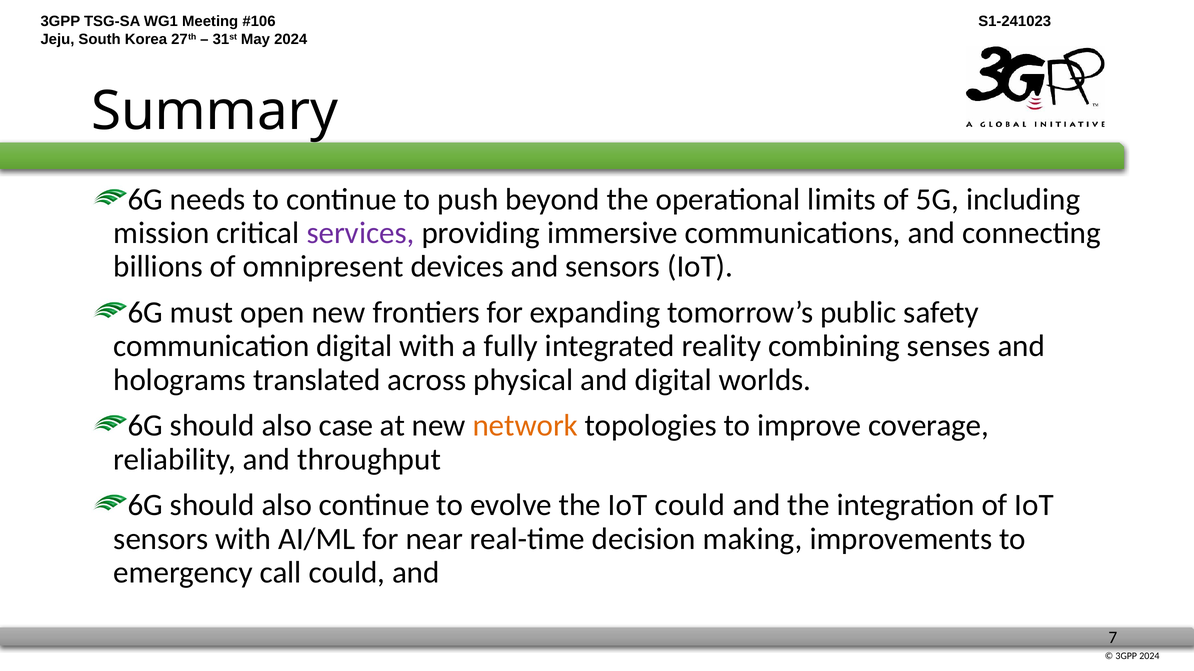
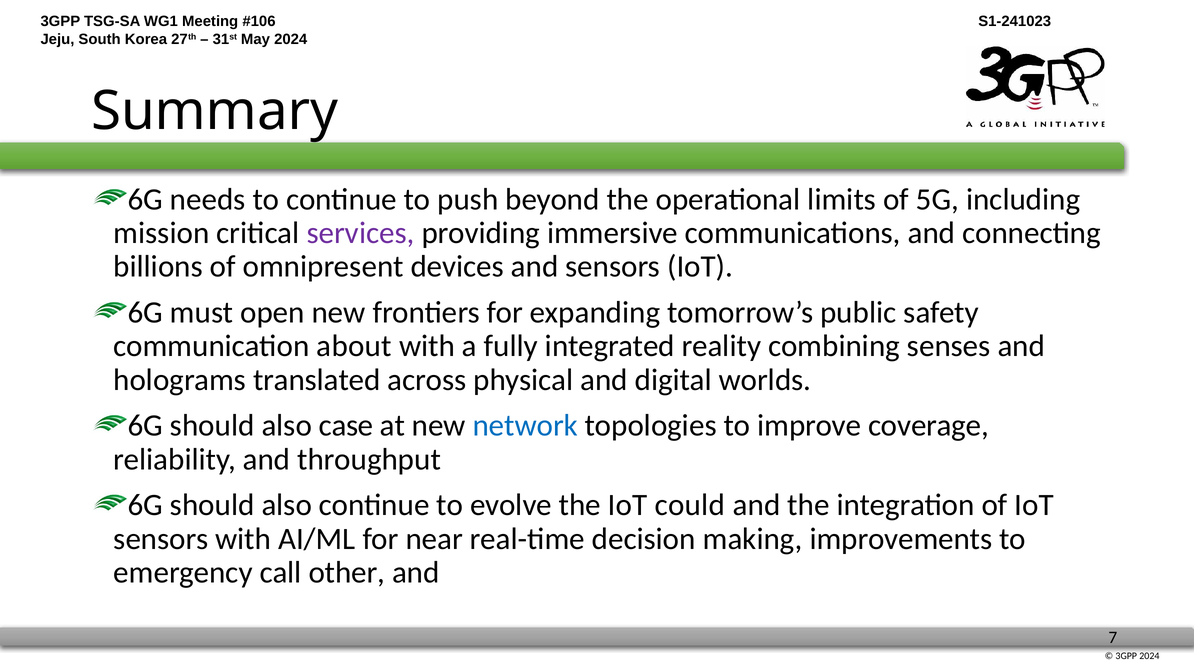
communication digital: digital -> about (354, 347)
network colour: orange -> blue (525, 426)
call could: could -> other (347, 573)
